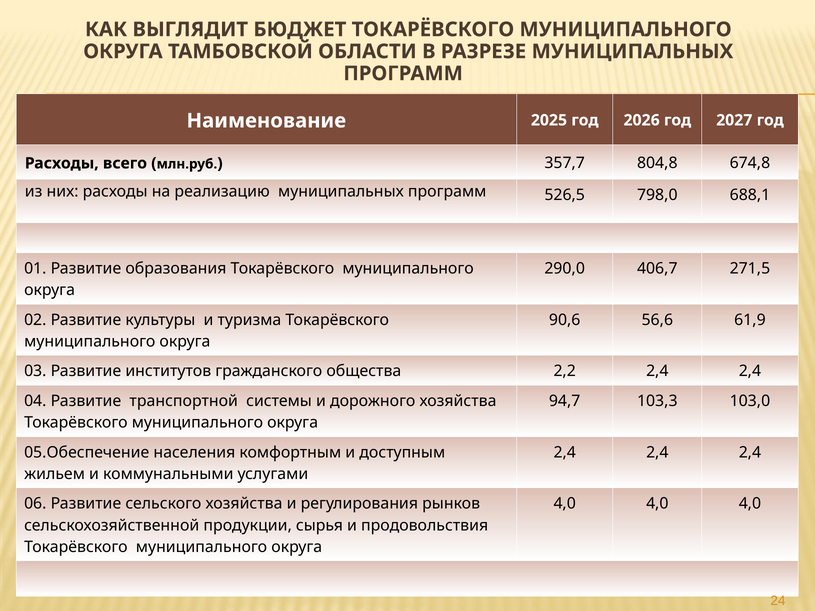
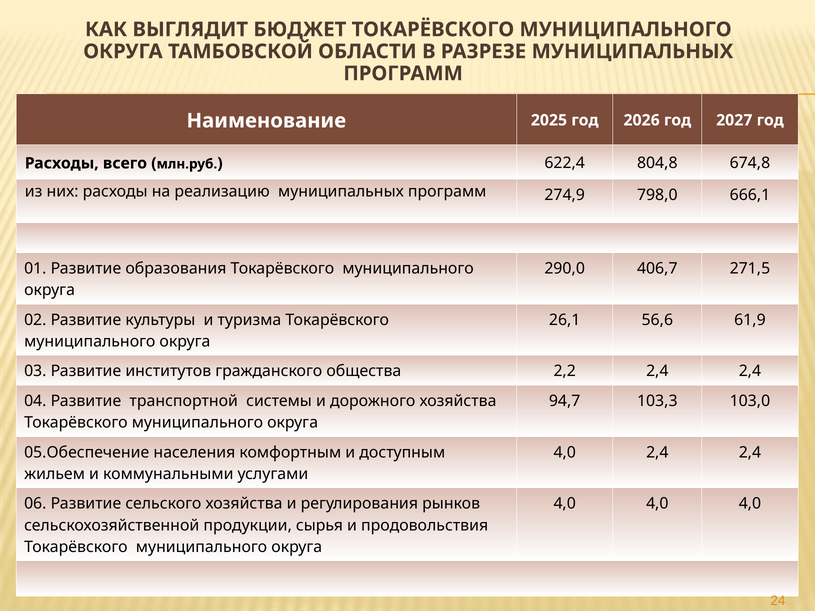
357,7: 357,7 -> 622,4 (565, 163)
526,5: 526,5 -> 274,9 (565, 195)
688,1: 688,1 -> 666,1 (750, 195)
90,6: 90,6 -> 26,1 (565, 320)
2,4: 2,4 -> 4,0 (565, 453)
